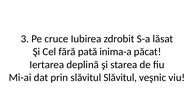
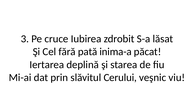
slăvitul Slăvitul: Slăvitul -> Cerului (120, 78)
